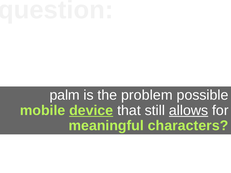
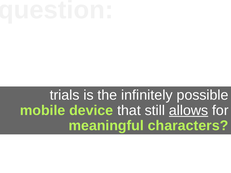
palm: palm -> trials (65, 95)
problem: problem -> infinitely (147, 95)
device underline: present -> none (91, 111)
